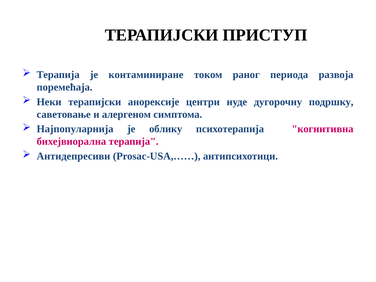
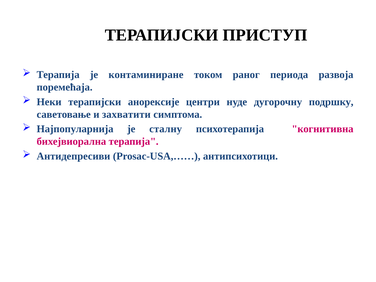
алергеном: алергеном -> захватити (126, 114)
облику: облику -> сталну (166, 129)
